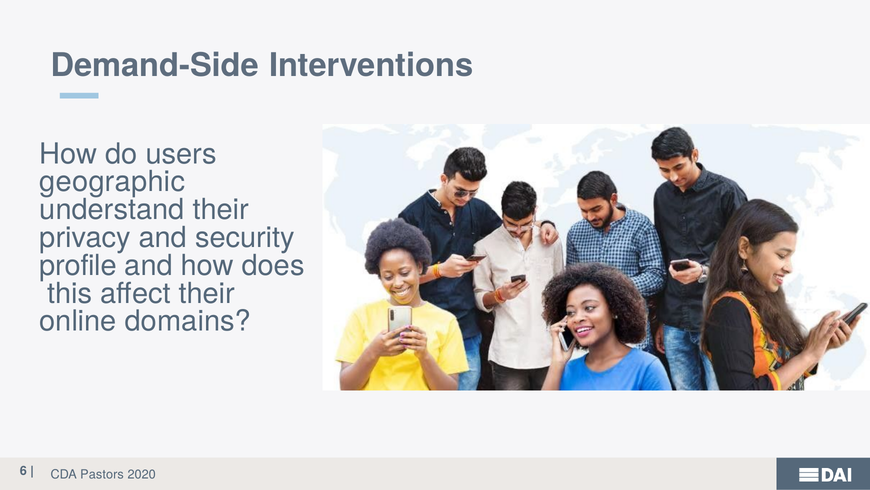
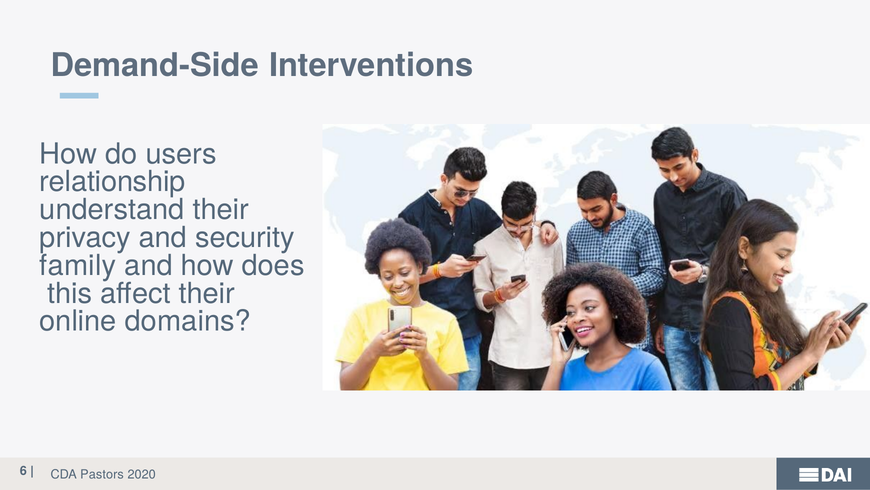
geographic: geographic -> relationship (113, 182)
profile: profile -> family (78, 265)
